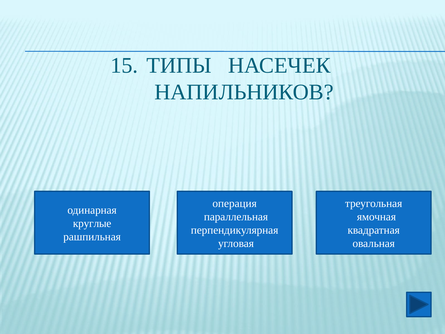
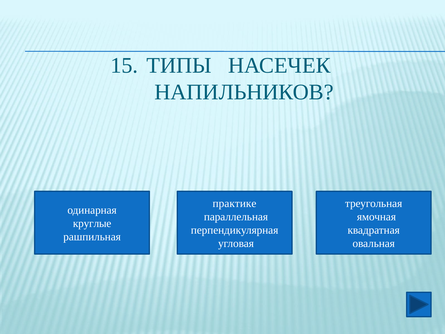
операция: операция -> практике (235, 203)
